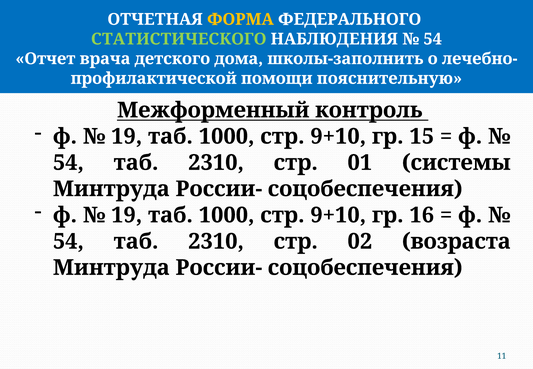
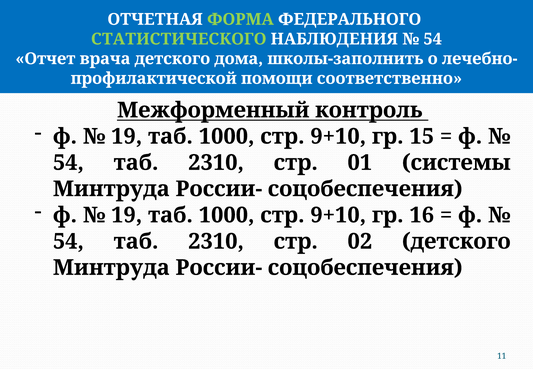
ФОРМА colour: yellow -> light green (240, 19)
пояснительную: пояснительную -> соответственно (389, 78)
02 возраста: возраста -> детского (456, 241)
